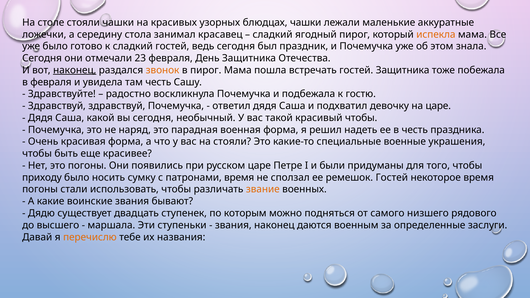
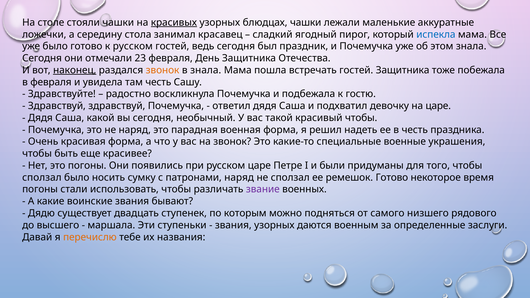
красивых underline: none -> present (174, 23)
испекла colour: orange -> blue (436, 34)
к сладкий: сладкий -> русском (133, 46)
в пирог: пирог -> знала (206, 70)
на стояли: стояли -> звонок (232, 142)
приходу: приходу -> сползал (42, 178)
патронами время: время -> наряд (239, 178)
ремешок Гостей: Гостей -> Готово (392, 178)
звание colour: orange -> purple (263, 189)
звания наконец: наконец -> узорных (274, 225)
